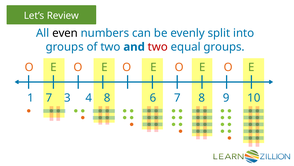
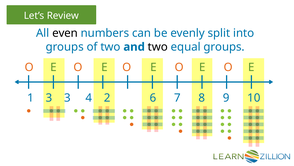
two colour: red -> black (158, 47)
1 7: 7 -> 3 (49, 98)
4 8: 8 -> 2 (107, 98)
